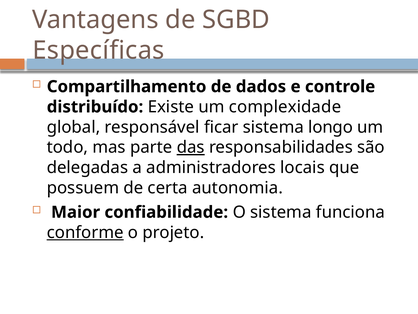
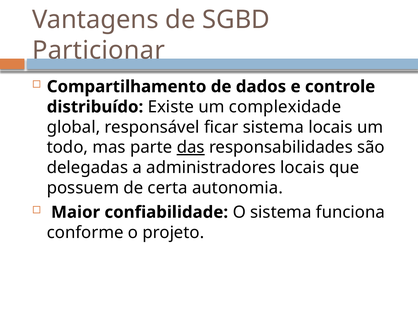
Específicas: Específicas -> Particionar (99, 50)
sistema longo: longo -> locais (331, 127)
conforme underline: present -> none (85, 232)
